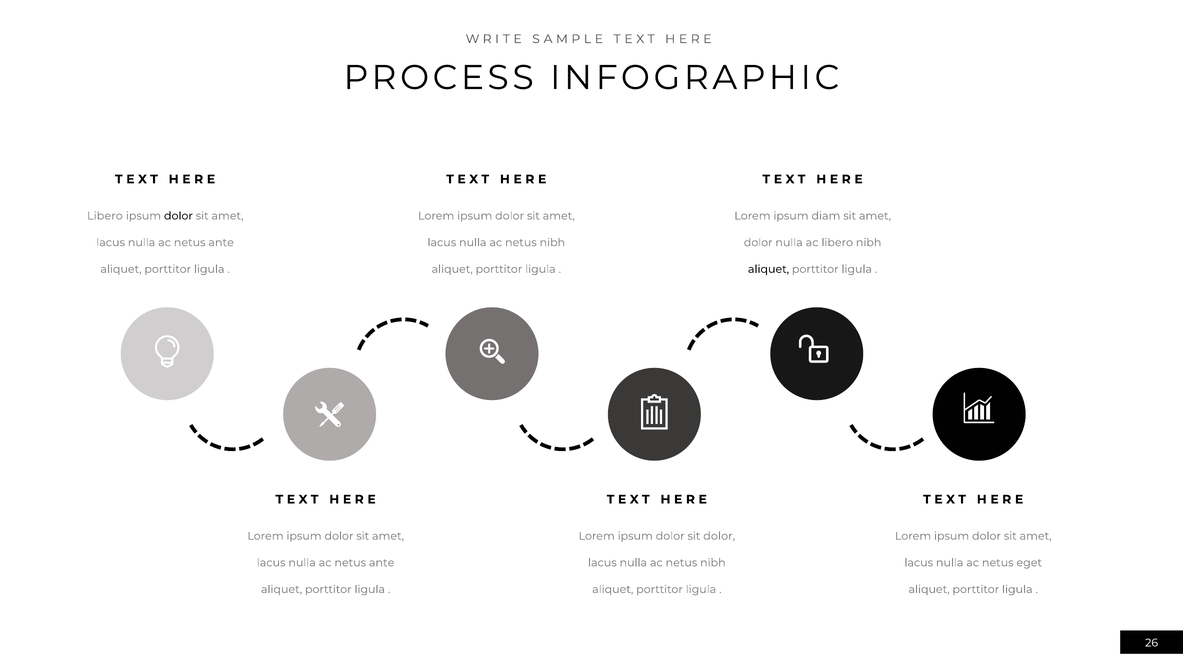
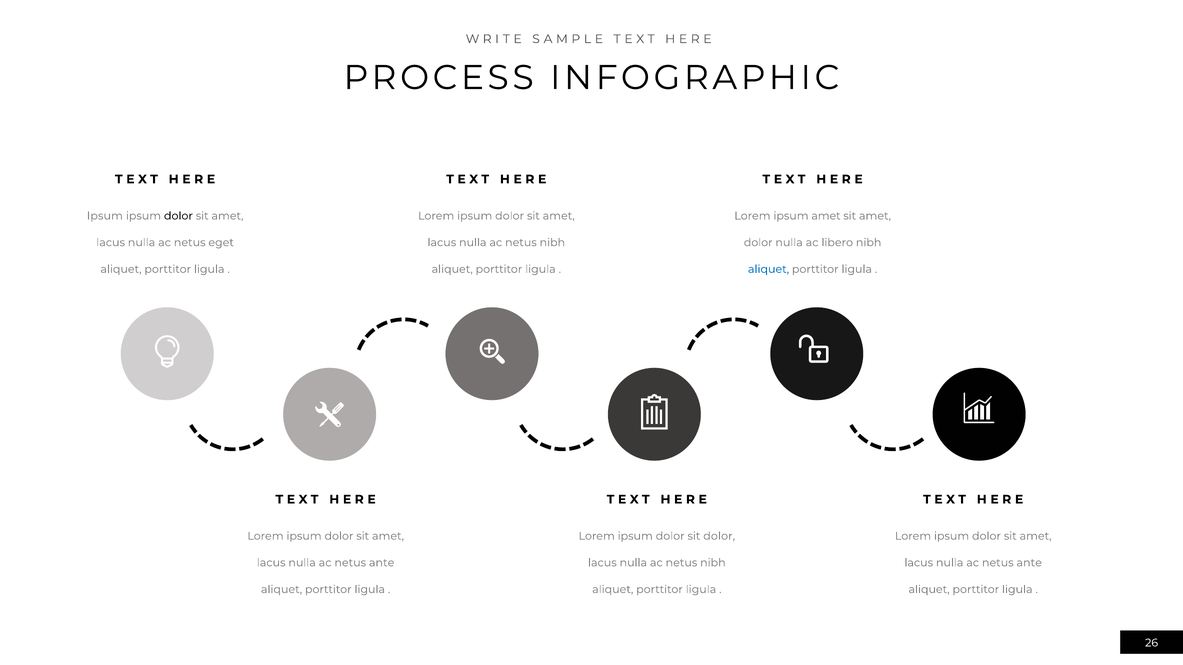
Libero: Libero -> Ipsum (105, 216)
ipsum diam: diam -> amet (826, 216)
ante: ante -> eget (221, 243)
aliquet colour: black -> blue (769, 269)
eget: eget -> ante (1029, 563)
